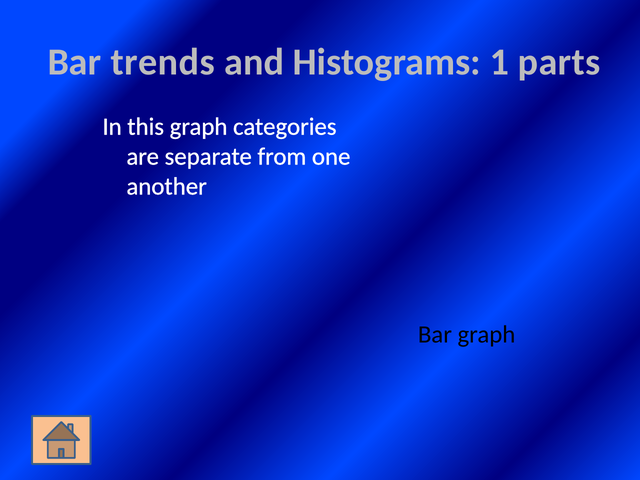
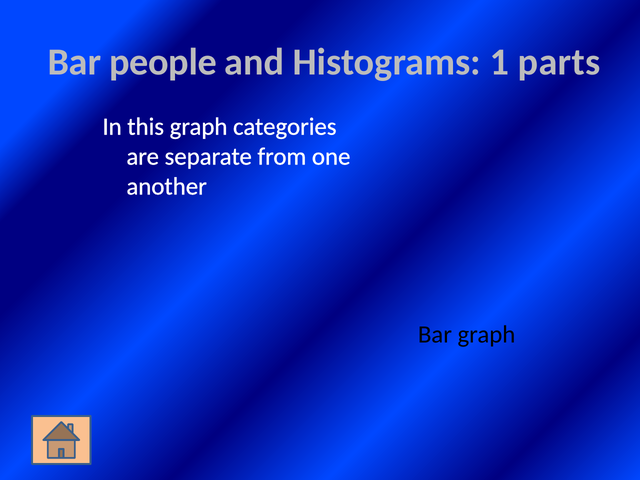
trends: trends -> people (163, 62)
